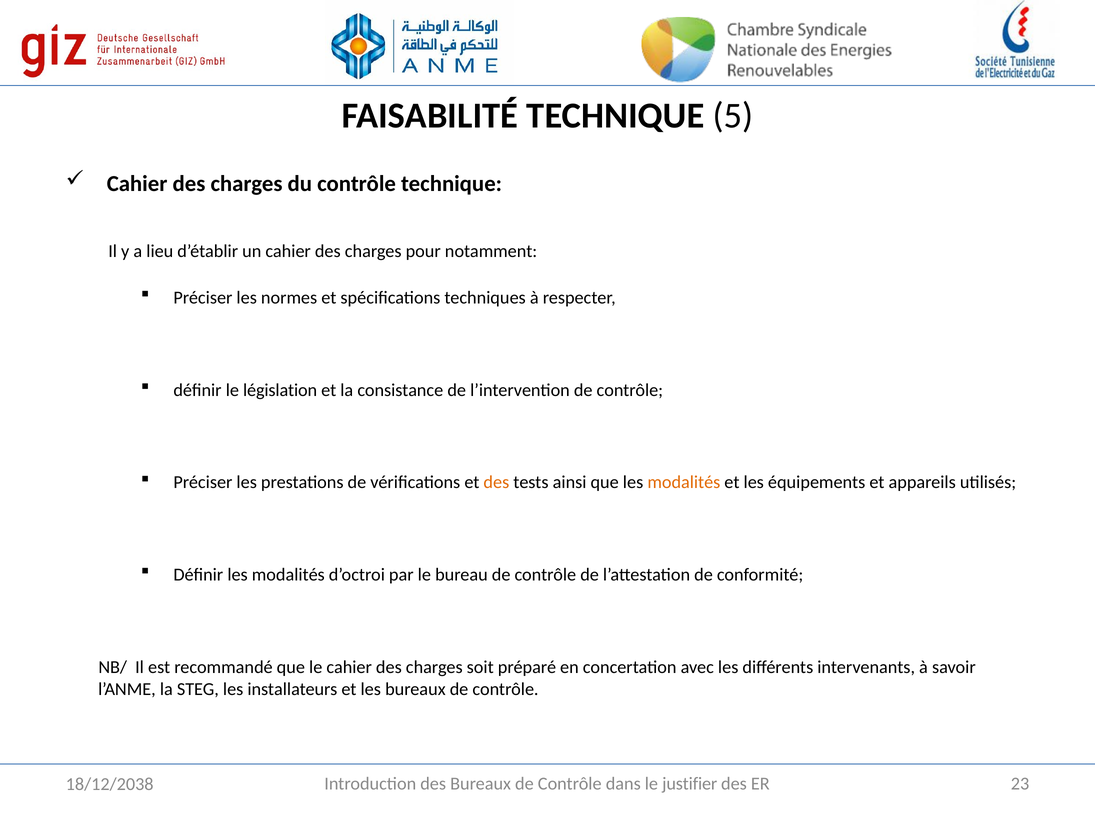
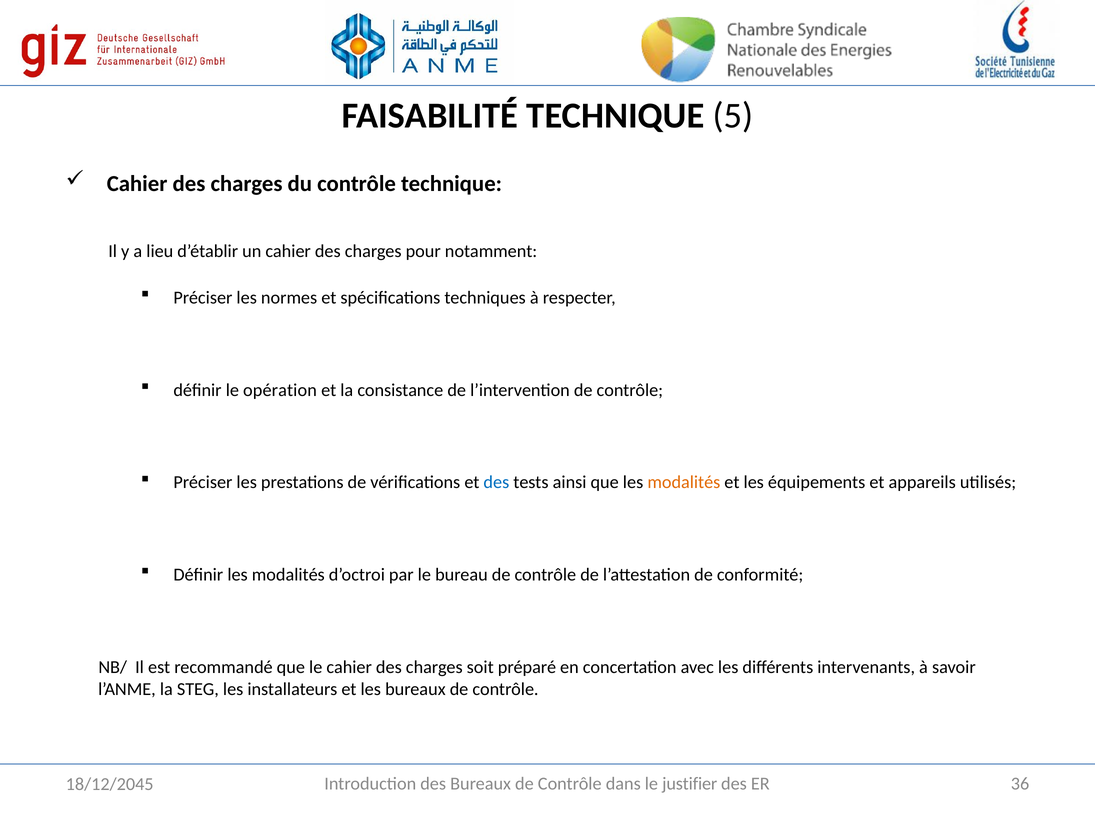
législation: législation -> opération (280, 390)
des colour: orange -> blue (496, 483)
23: 23 -> 36 (1020, 784)
18/12/2038: 18/12/2038 -> 18/12/2045 (110, 784)
